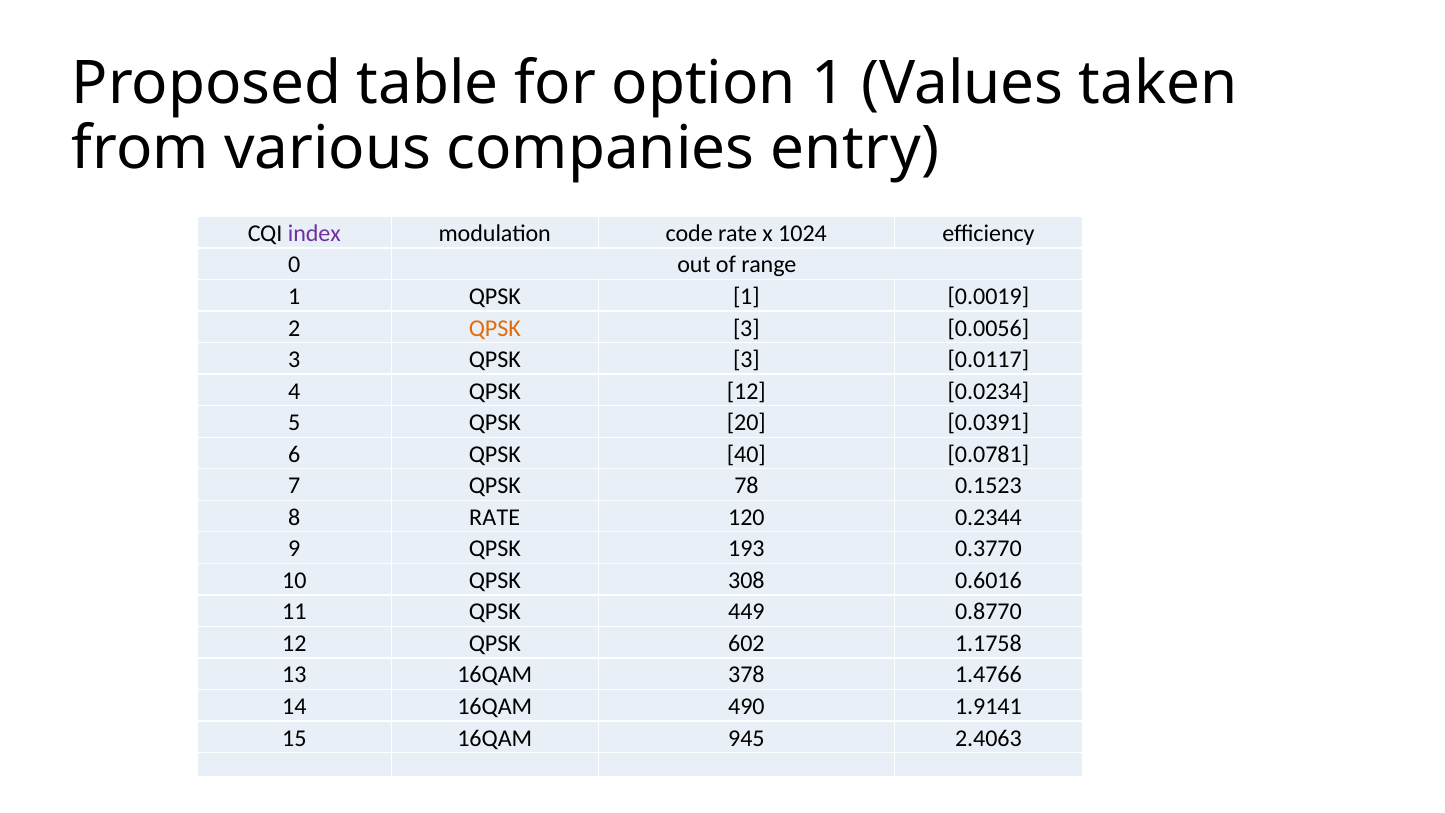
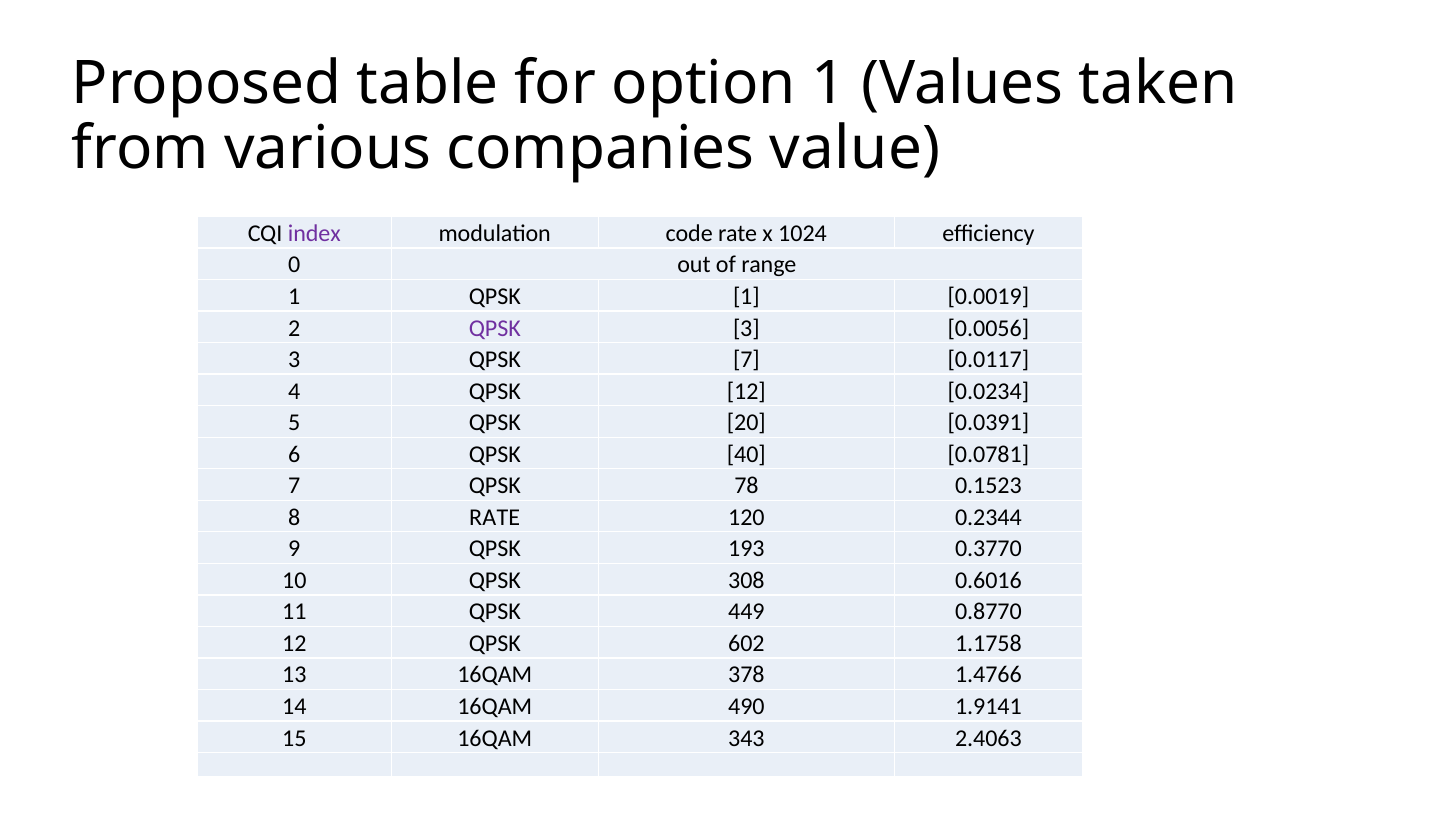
entry: entry -> value (855, 148)
QPSK colour: orange -> purple (495, 328)
3 QPSK 3: 3 -> 7 (746, 360)
945: 945 -> 343 (746, 738)
